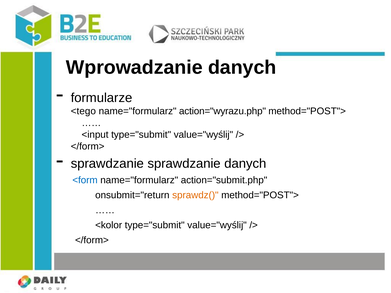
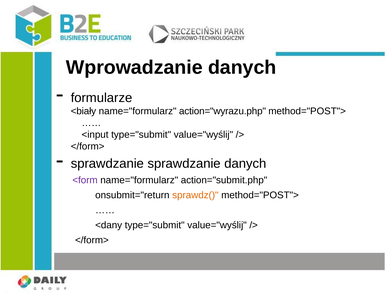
<tego: <tego -> <biały (83, 111)
<form colour: blue -> purple (85, 180)
<kolor: <kolor -> <dany (109, 225)
